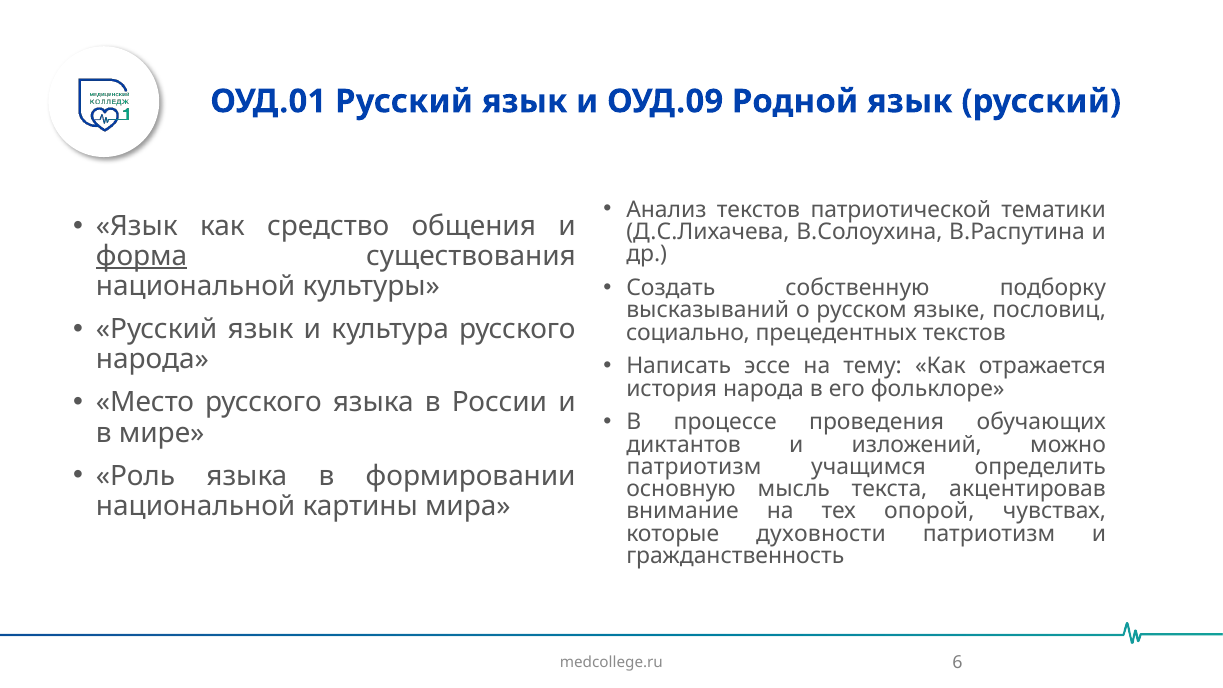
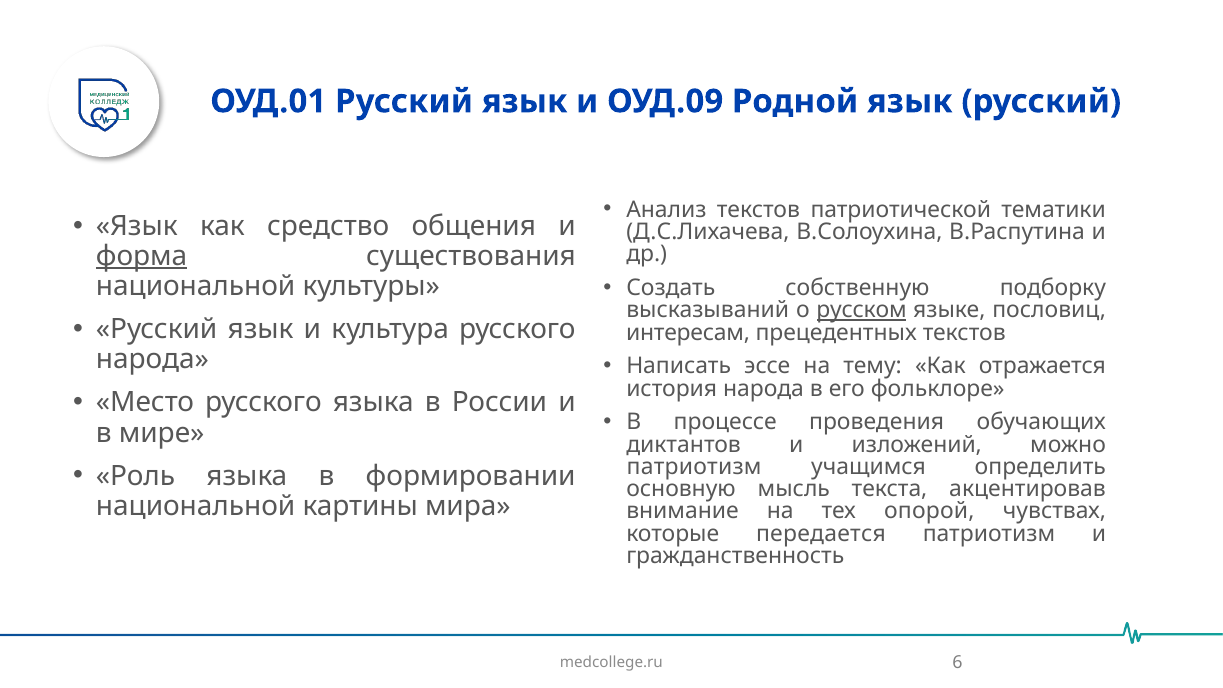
русском underline: none -> present (862, 310)
социально: социально -> интересам (688, 332)
духовности: духовности -> передается (821, 534)
